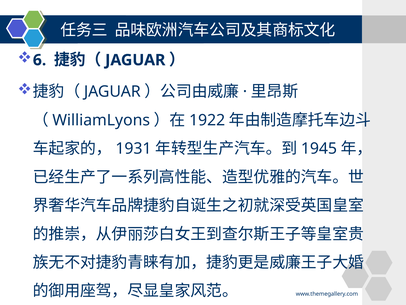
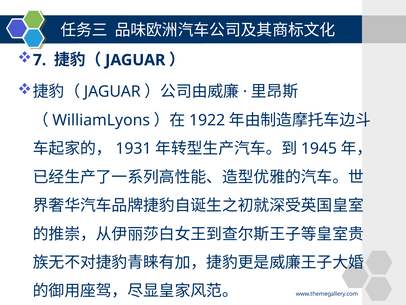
6: 6 -> 7 (40, 60)
